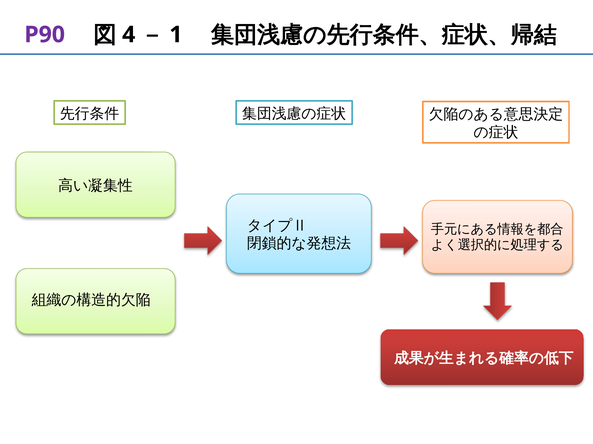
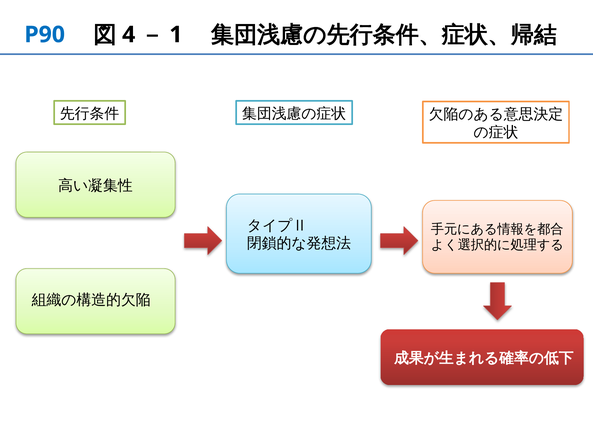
P90 colour: purple -> blue (45, 35)
